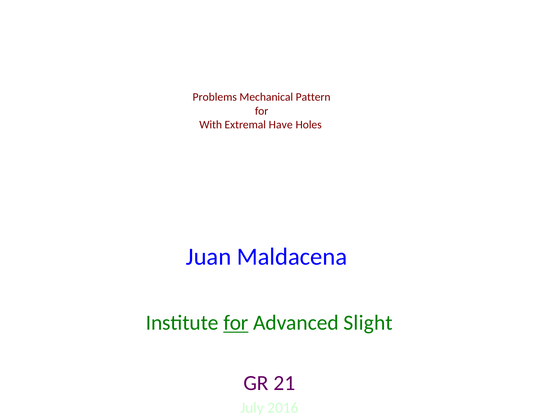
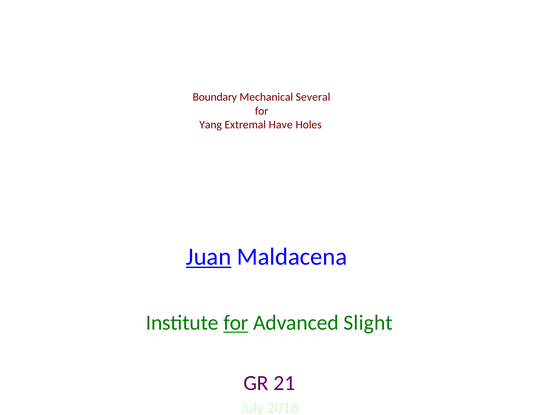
Problems: Problems -> Boundary (215, 97)
Pattern: Pattern -> Several (313, 97)
With: With -> Yang (211, 125)
Juan underline: none -> present (209, 257)
